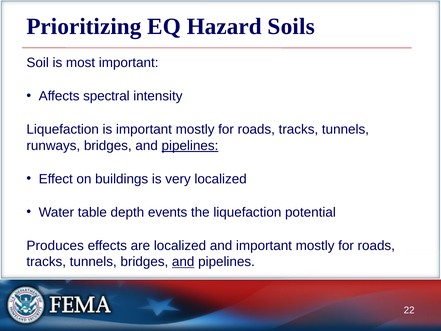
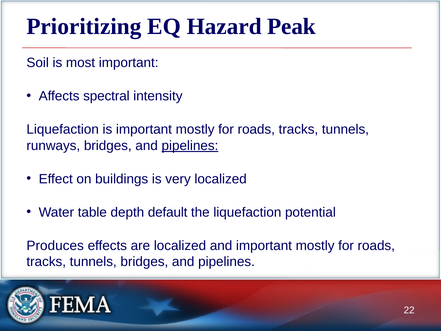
Soils: Soils -> Peak (292, 27)
events: events -> default (168, 212)
and underline: present -> none (183, 262)
